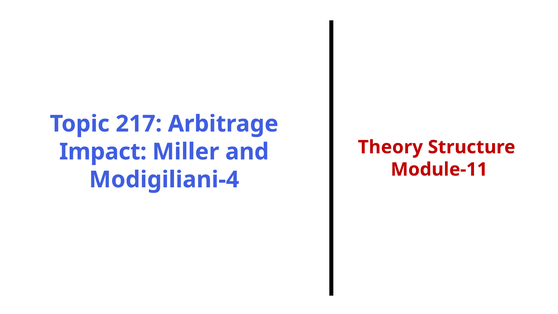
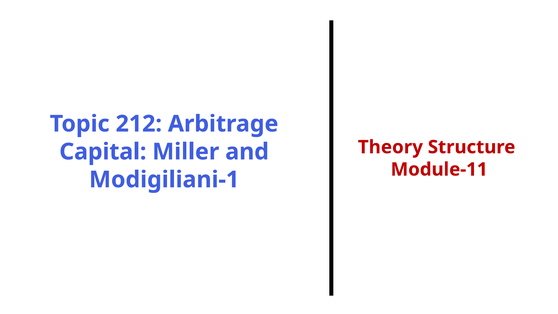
217: 217 -> 212 (139, 124)
Impact: Impact -> Capital (103, 152)
Modigiliani-4: Modigiliani-4 -> Modigiliani-1 (164, 180)
